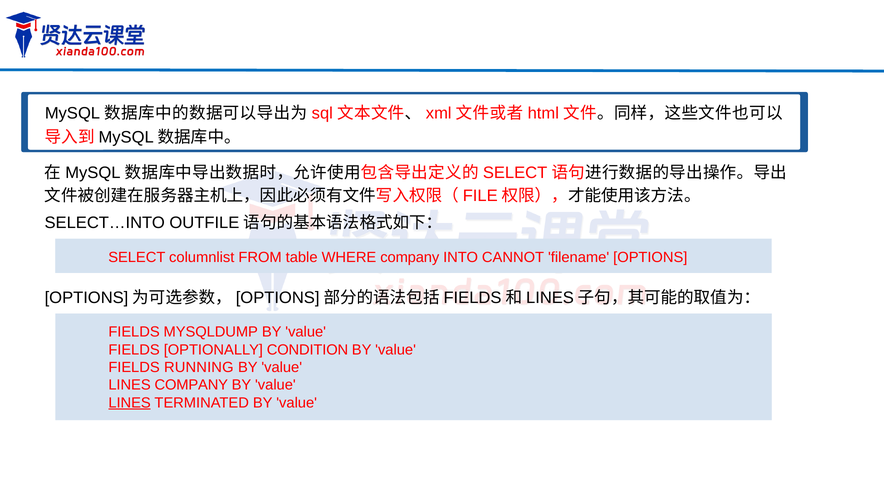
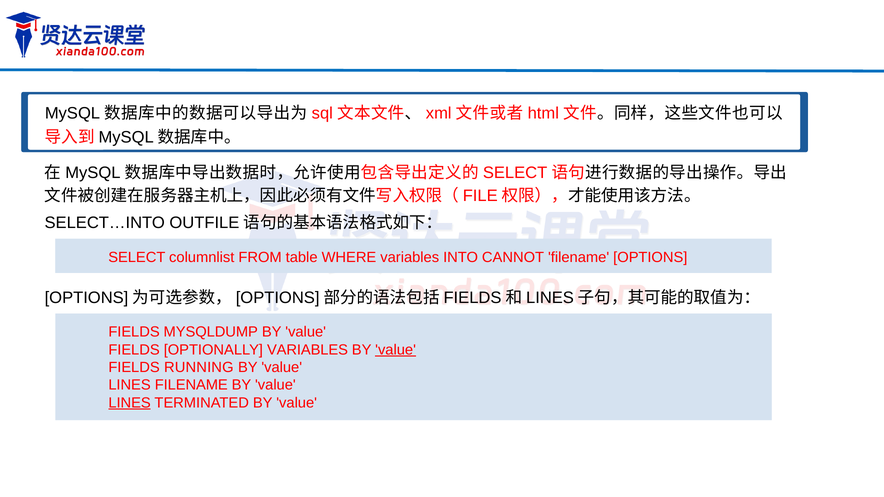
WHERE company: company -> variables (410, 257)
OPTIONALLY CONDITION: CONDITION -> VARIABLES (307, 350)
value underline: none -> present (396, 350)
LINES COMPANY: COMPANY -> FILENAME (191, 385)
